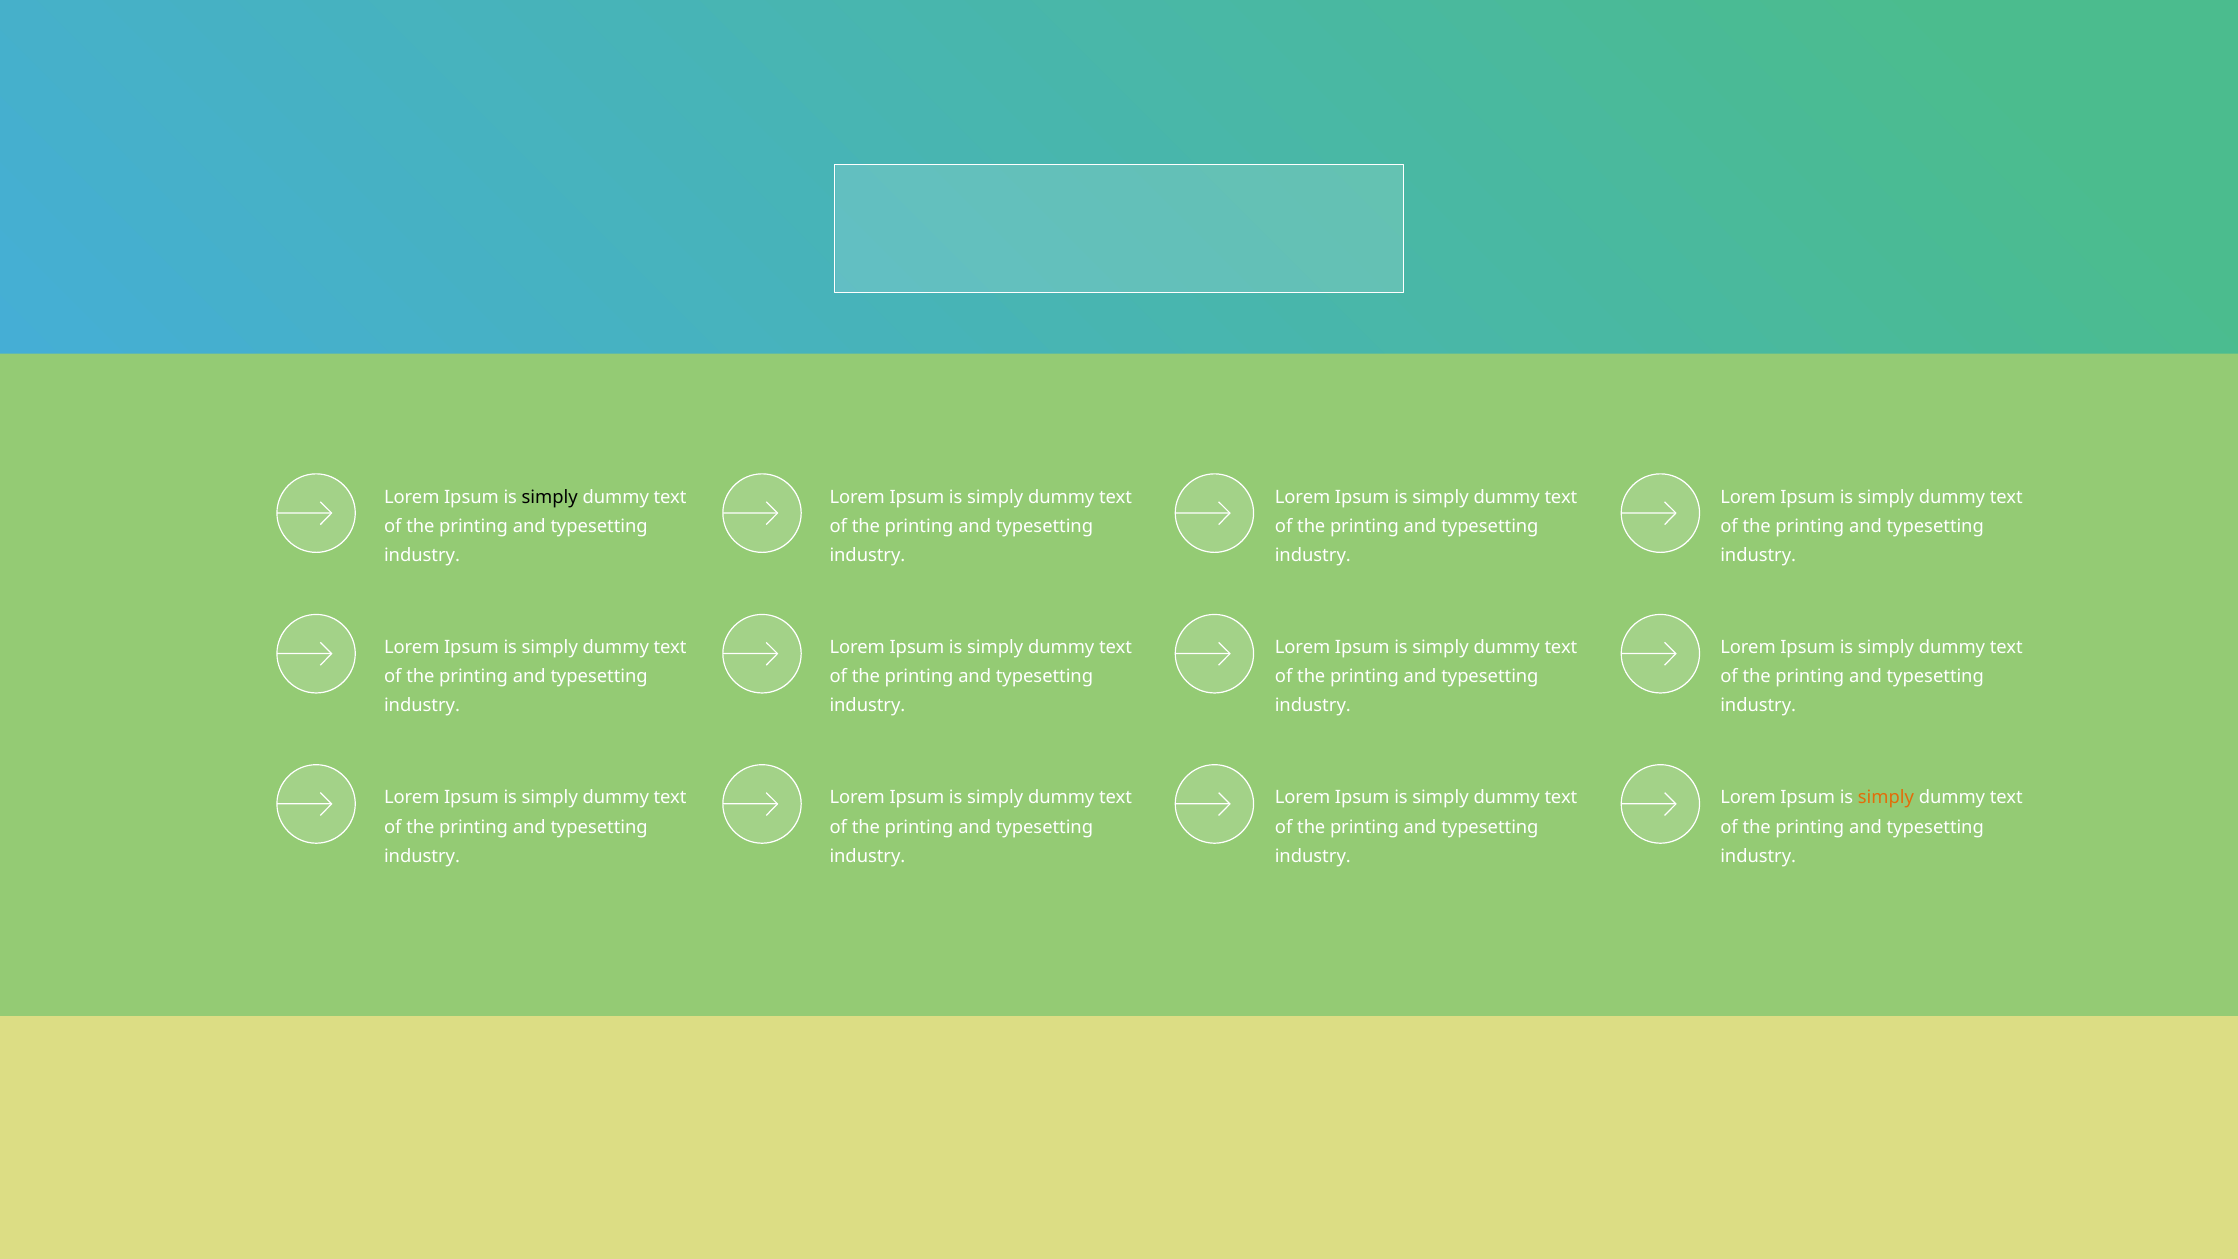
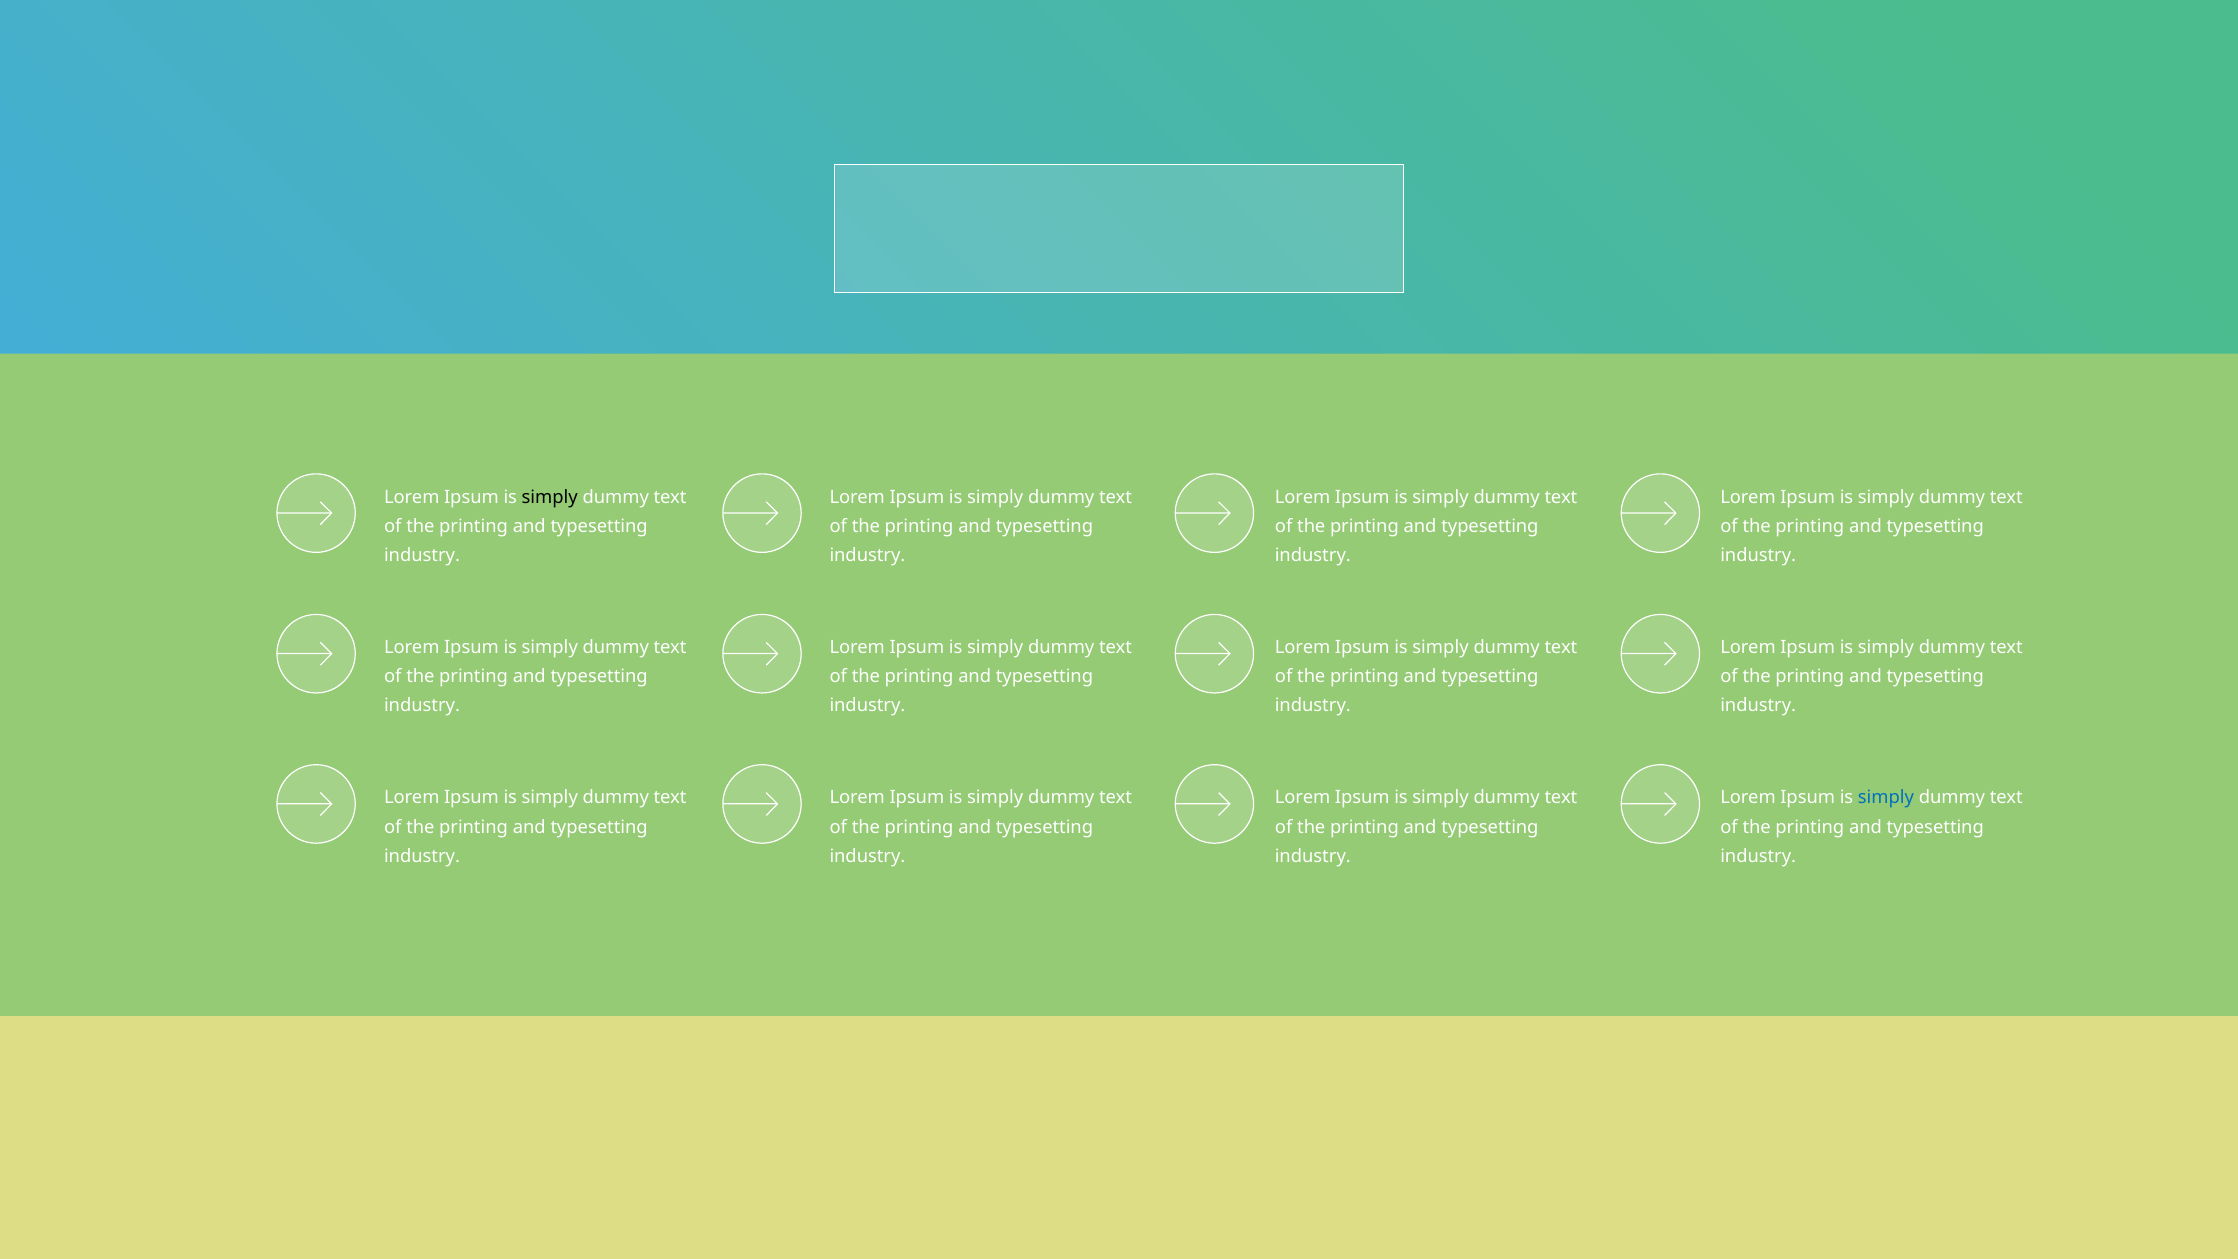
simply colour: orange -> blue (1886, 798)
